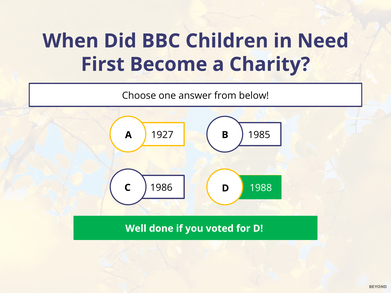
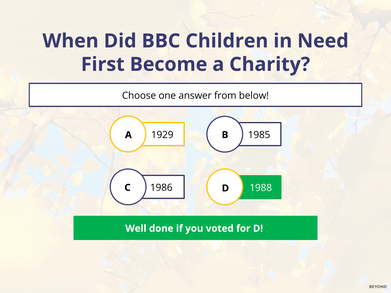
1927: 1927 -> 1929 (162, 135)
